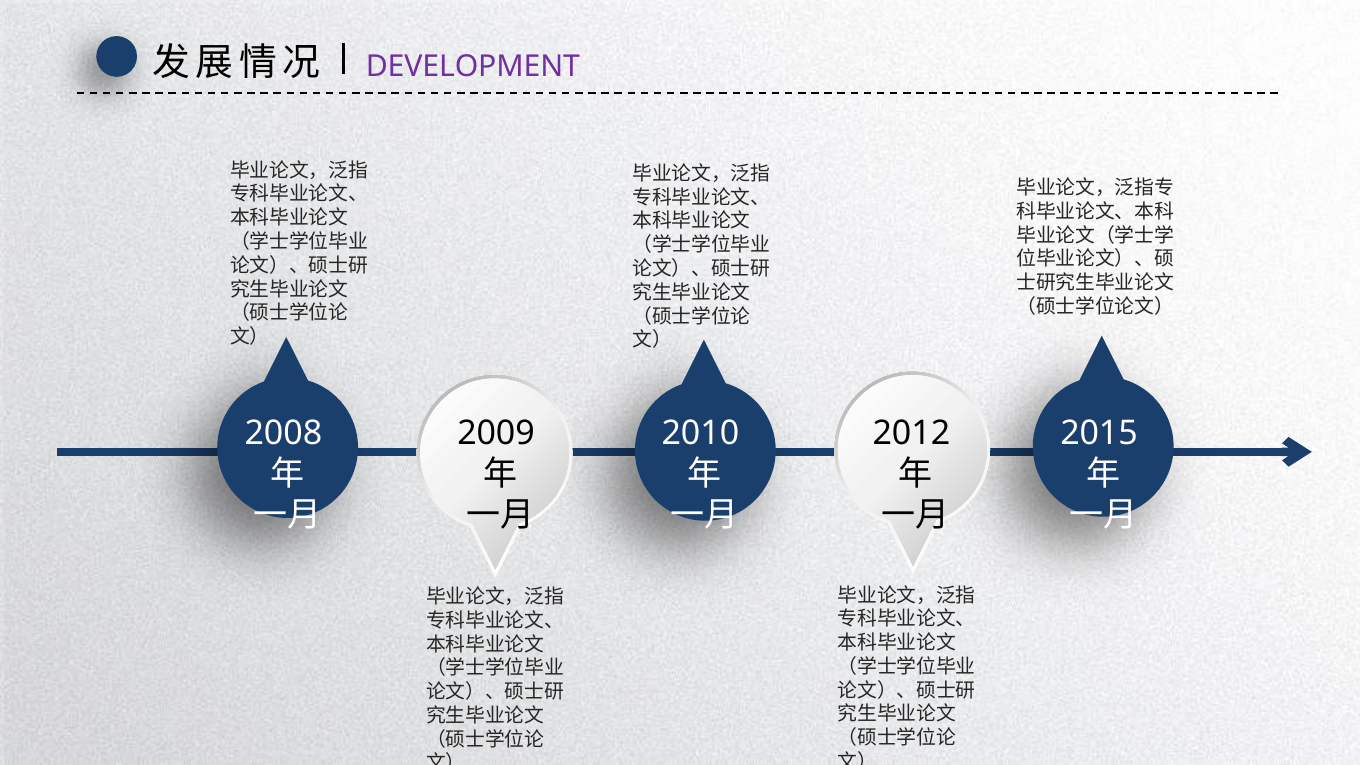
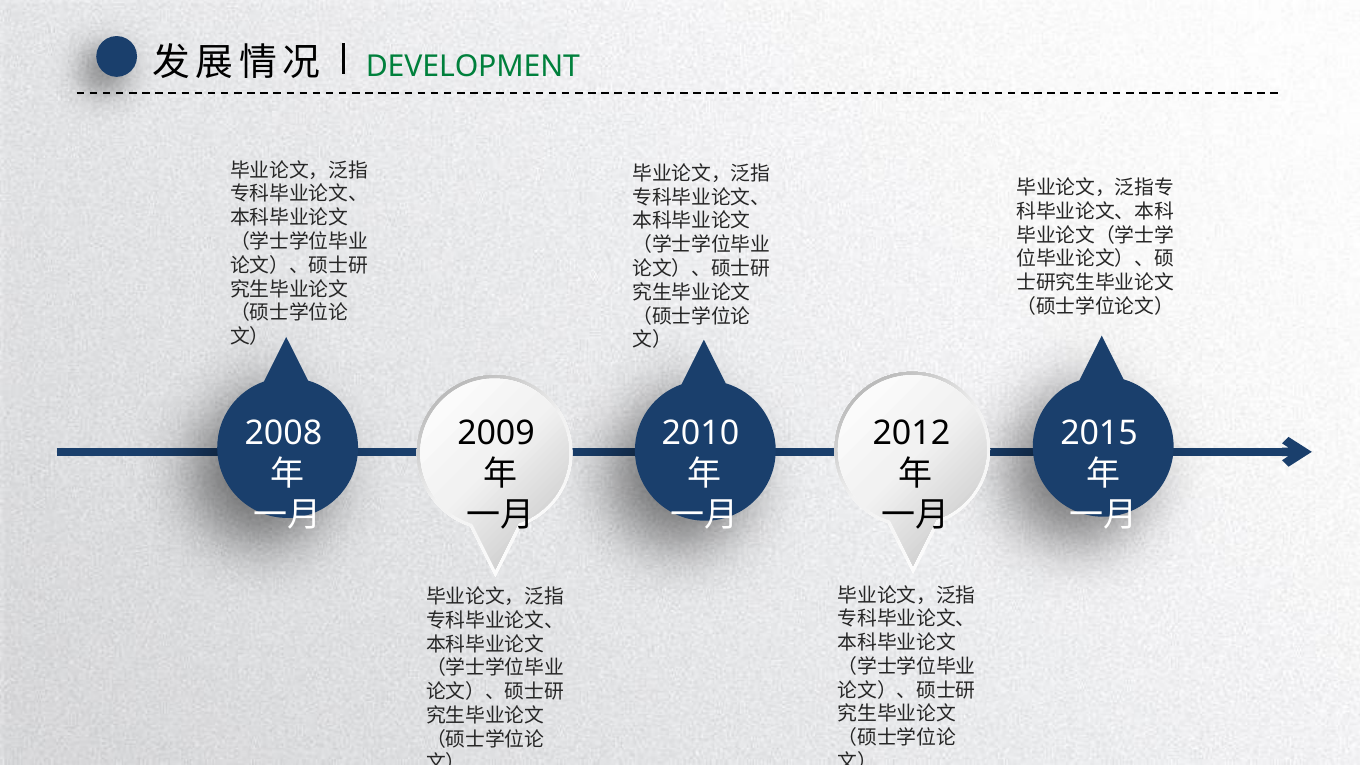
DEVELOPMENT colour: purple -> green (473, 67)
